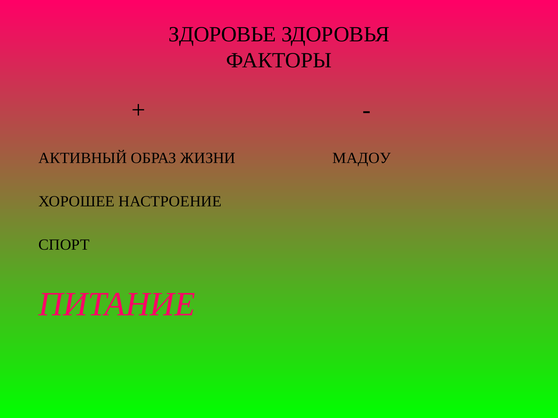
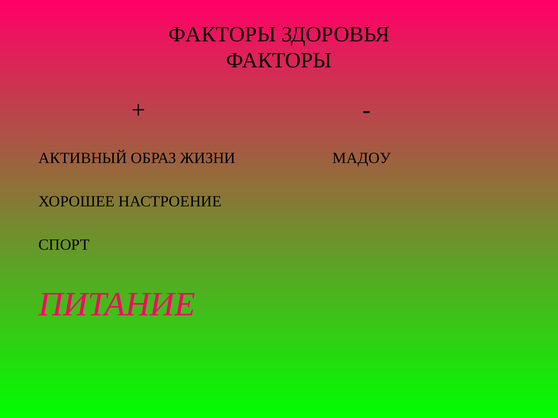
ЗДОРОВЬЕ: ЗДОРОВЬЕ -> ФАКТОРЫ (222, 34)
